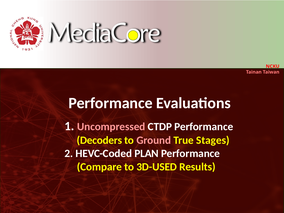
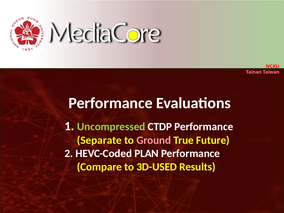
Uncompressed colour: pink -> light green (111, 127)
Decoders: Decoders -> Separate (99, 140)
Stages: Stages -> Future (213, 140)
